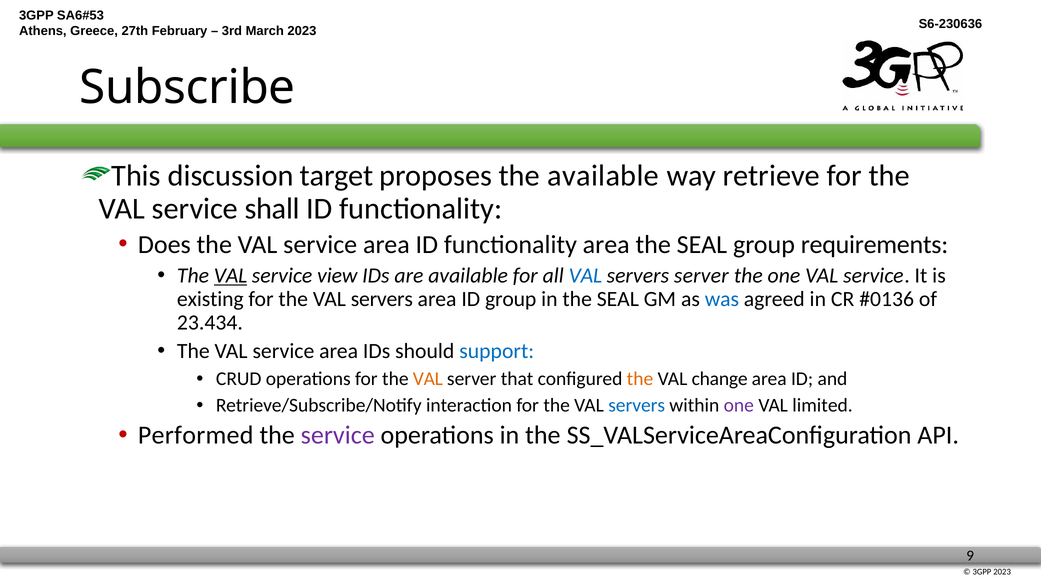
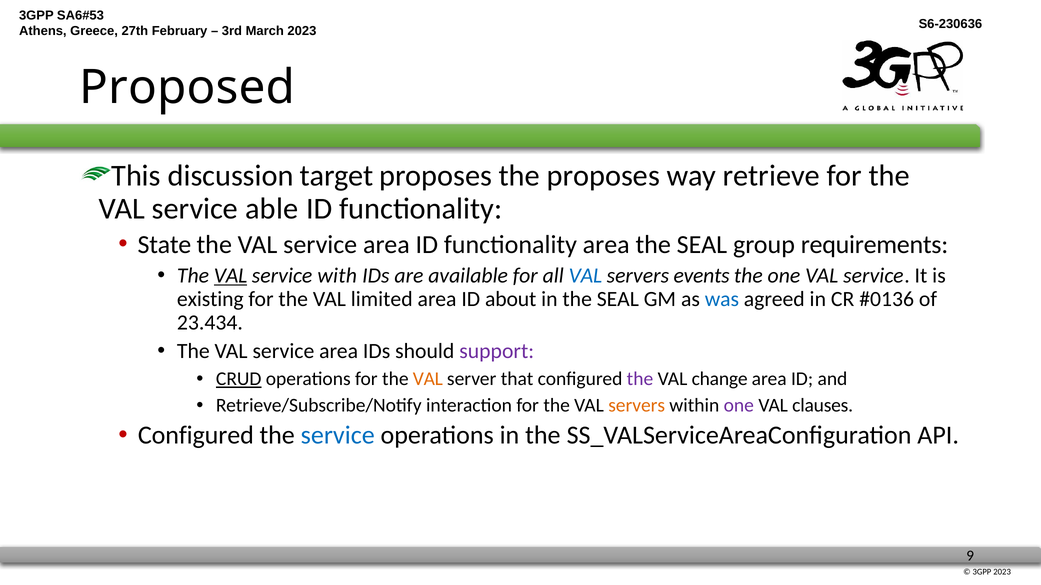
Subscribe: Subscribe -> Proposed (187, 87)
the available: available -> proposes (603, 176)
shall: shall -> able (272, 209)
Does: Does -> State (164, 245)
view: view -> with (337, 276)
servers server: server -> events (702, 276)
servers: servers -> limited (382, 299)
ID group: group -> about (511, 299)
support colour: blue -> purple (497, 352)
CRUD underline: none -> present (239, 379)
the colour: orange -> purple (640, 379)
servers colour: blue -> orange (637, 406)
limited: limited -> clauses (823, 406)
Performed: Performed -> Configured (196, 436)
service colour: purple -> blue (338, 436)
